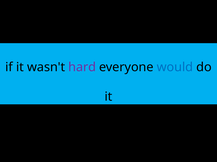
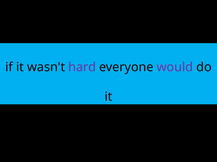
would colour: blue -> purple (175, 67)
